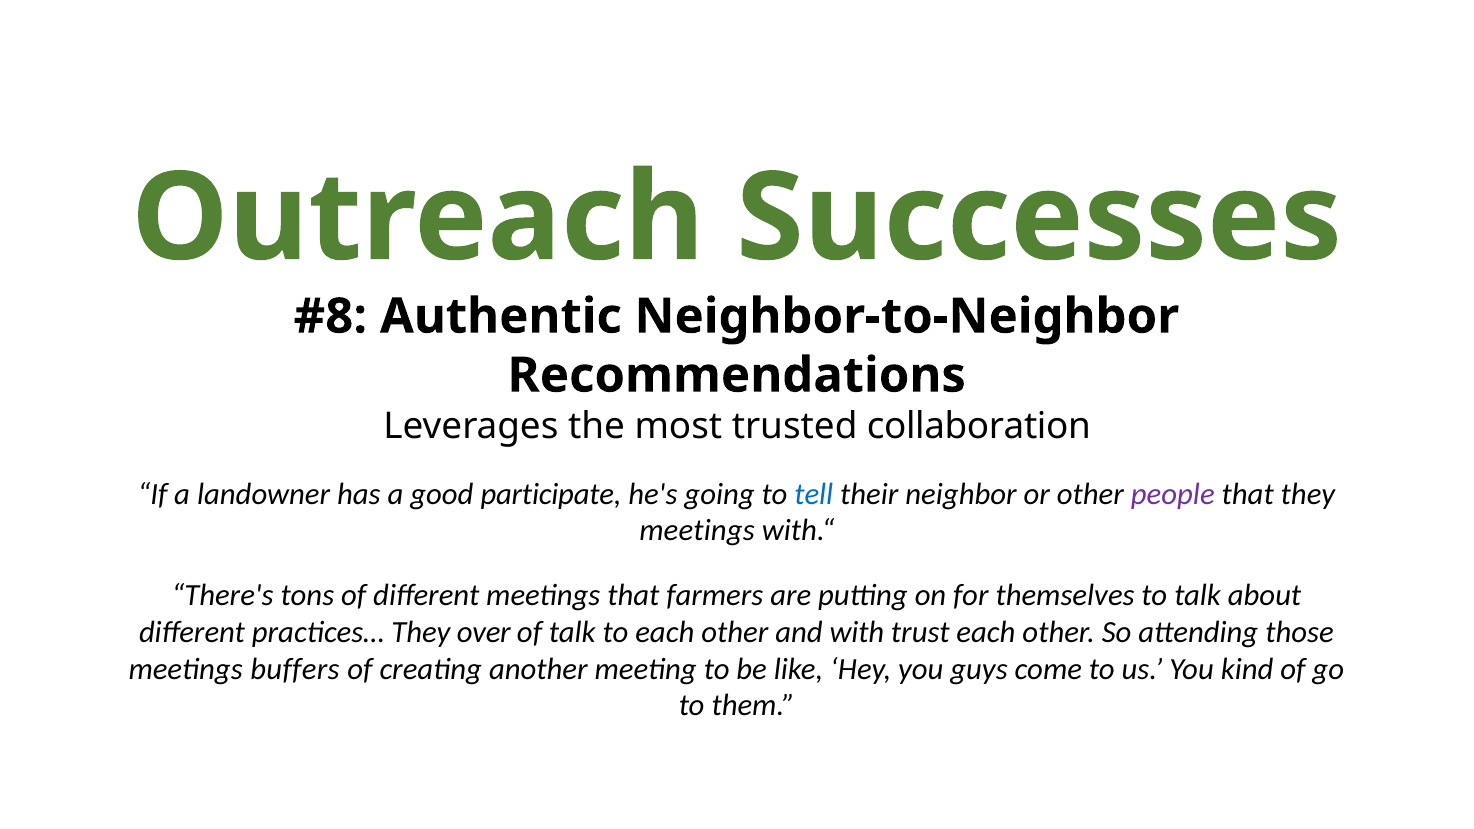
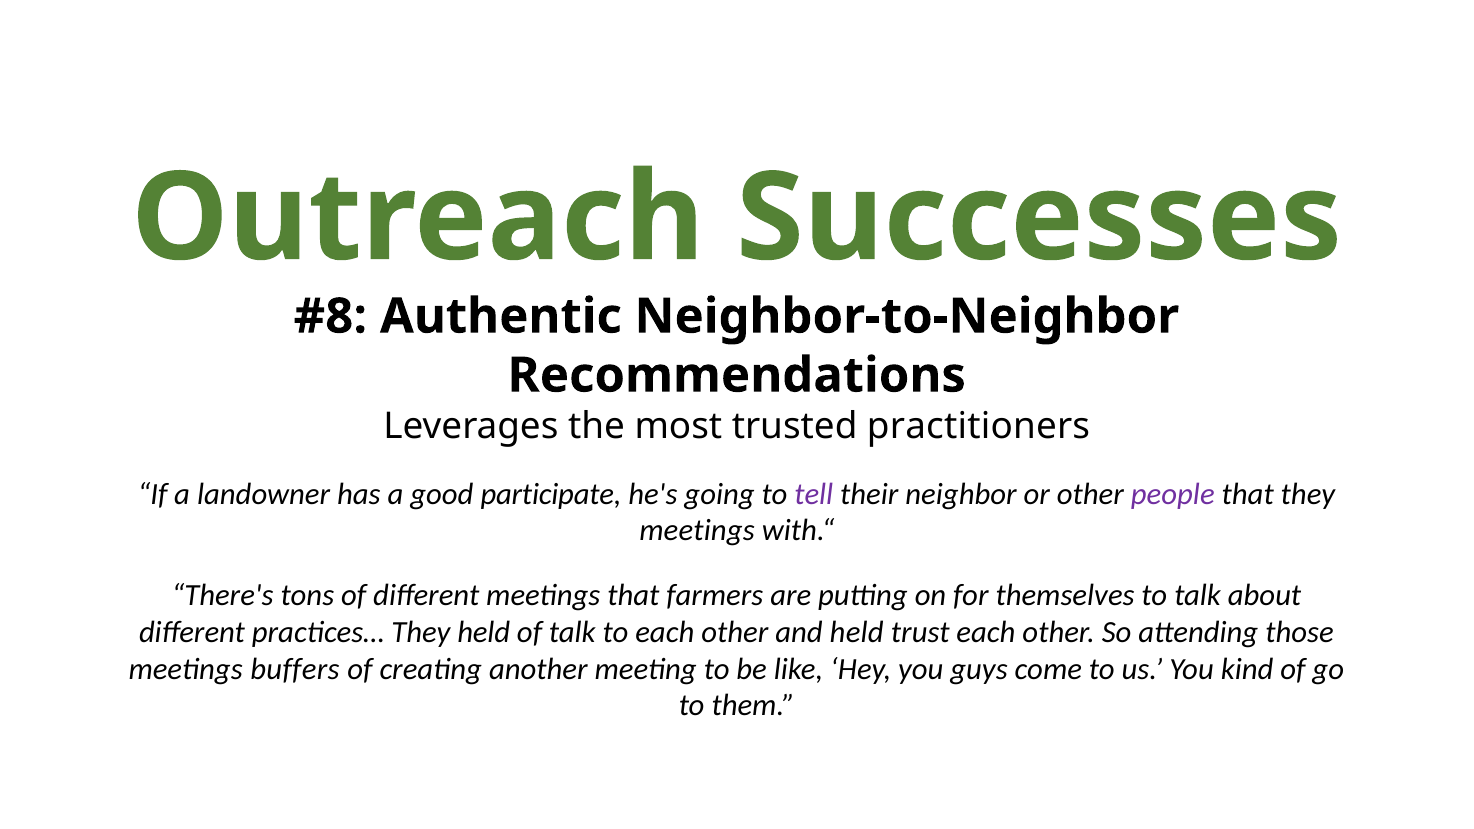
collaboration: collaboration -> practitioners (979, 426)
tell colour: blue -> purple (814, 494)
They over: over -> held (484, 632)
and with: with -> held (857, 632)
